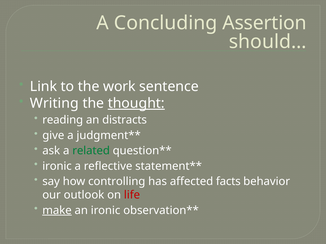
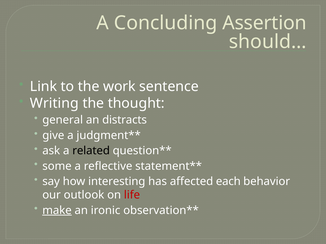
thought underline: present -> none (136, 103)
reading: reading -> general (63, 120)
related colour: green -> black (91, 151)
ironic: ironic -> some (57, 166)
controlling: controlling -> interesting (117, 182)
facts: facts -> each (228, 182)
